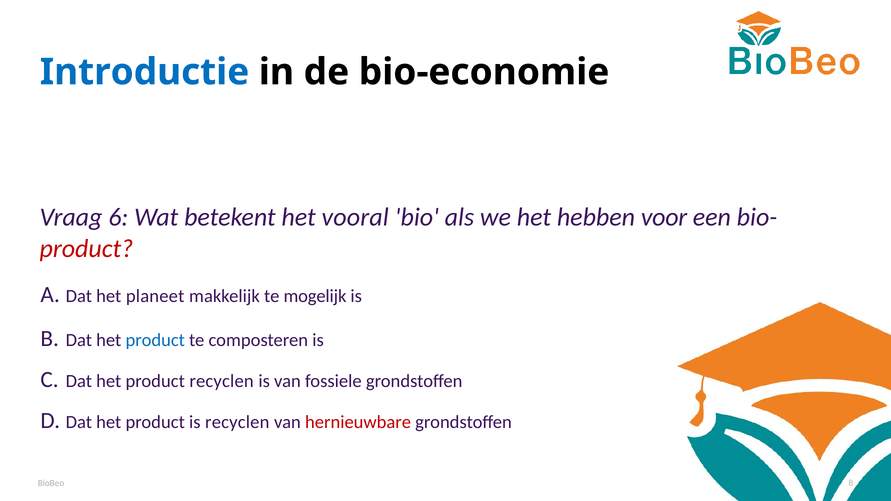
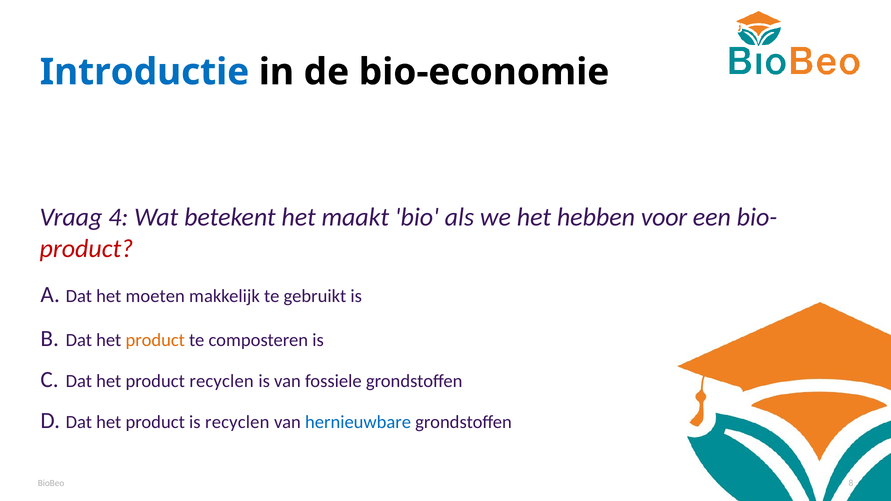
6: 6 -> 4 (118, 217)
vooral: vooral -> maakt (355, 217)
planeet: planeet -> moeten (155, 296)
mogelijk: mogelijk -> gebruikt (315, 296)
product colour: blue -> orange (155, 340)
hernieuwbare colour: red -> blue (358, 422)
